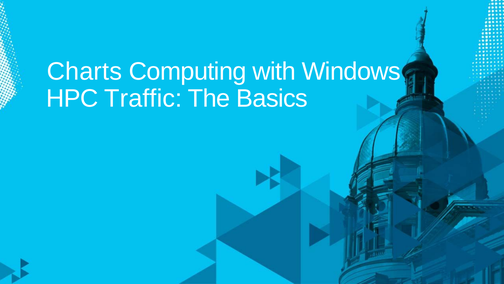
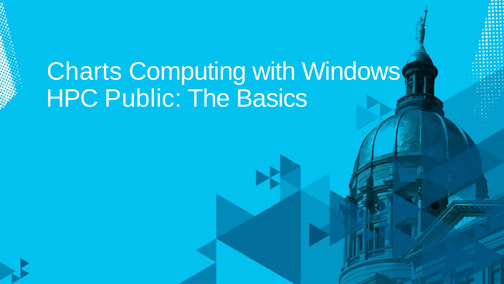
Traffic: Traffic -> Public (143, 99)
